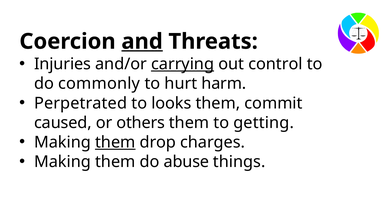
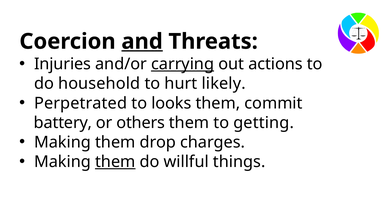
control: control -> actions (275, 64)
commonly: commonly -> household (99, 84)
harm: harm -> likely (224, 84)
caused: caused -> battery (63, 123)
them underline: present -> none (115, 142)
them underline: none -> present (115, 162)
abuse: abuse -> willful (186, 162)
